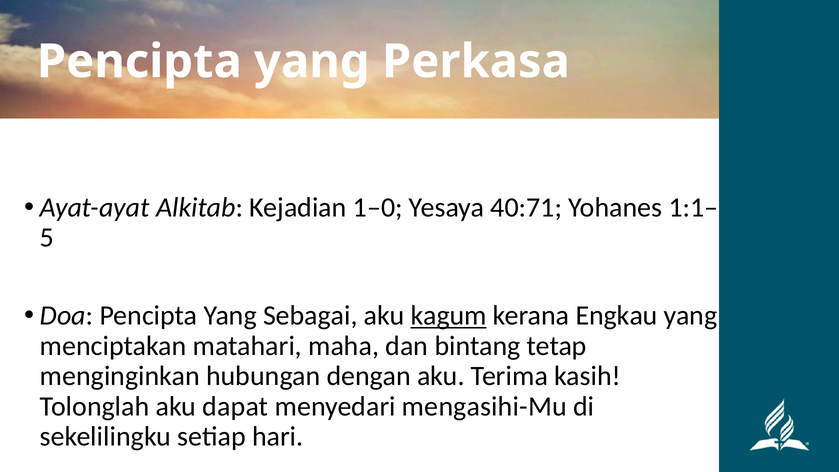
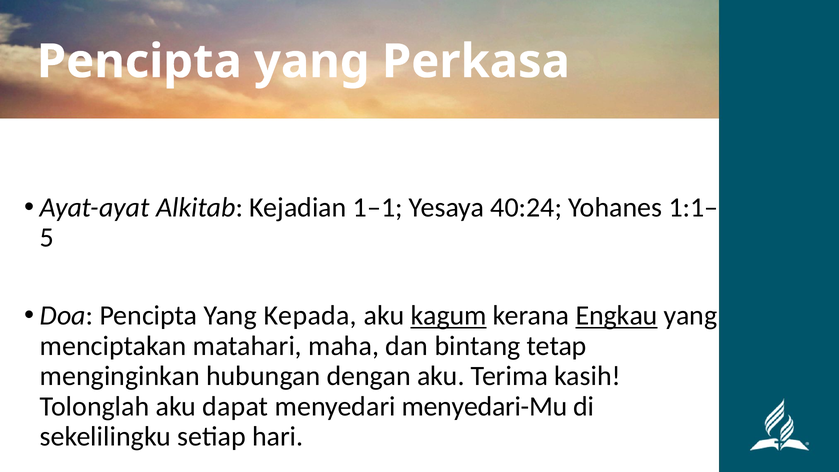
1–0: 1–0 -> 1–1 (378, 207)
40:71: 40:71 -> 40:24 (526, 207)
Sebagai: Sebagai -> Kepada (310, 316)
Engkau underline: none -> present (617, 316)
mengasihi-Mu: mengasihi-Mu -> menyedari-Mu (485, 406)
